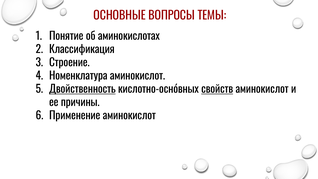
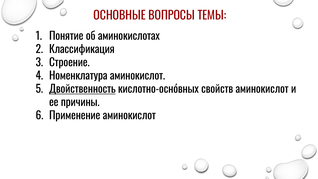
свойств underline: present -> none (217, 89)
